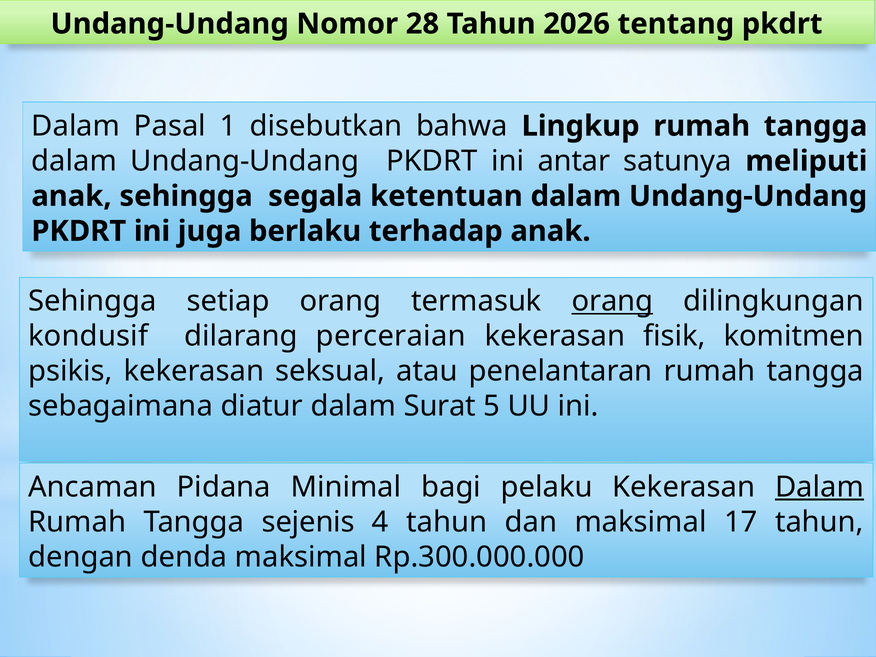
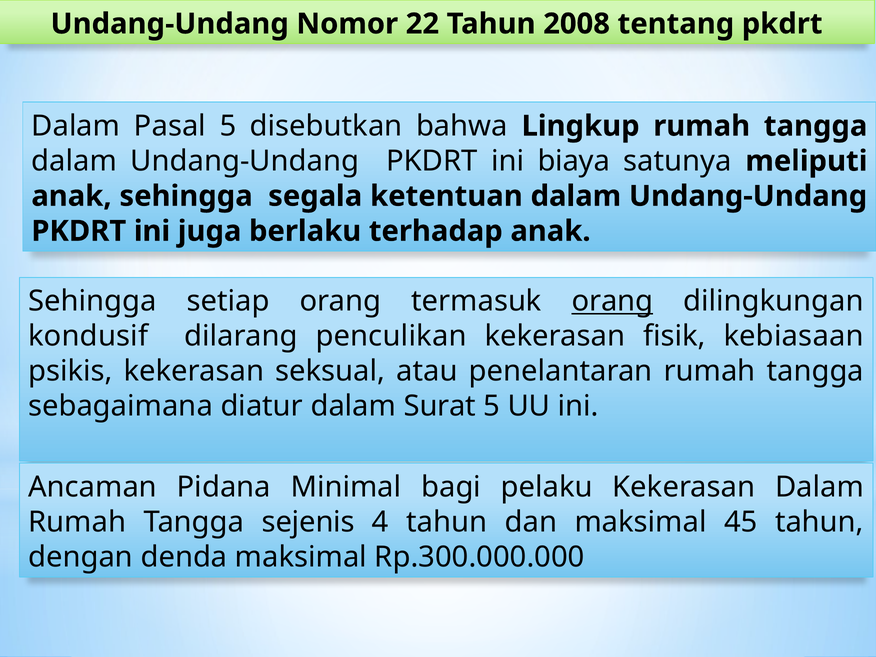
28: 28 -> 22 (422, 24)
2026: 2026 -> 2008 (577, 24)
Pasal 1: 1 -> 5 (228, 126)
antar: antar -> biaya (574, 161)
perceraian: perceraian -> penculikan (391, 336)
komitmen: komitmen -> kebiasaan (794, 336)
Dalam underline: present -> none (820, 487)
17: 17 -> 45 (741, 522)
